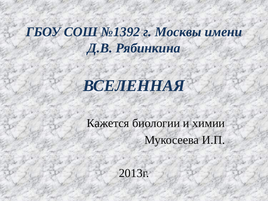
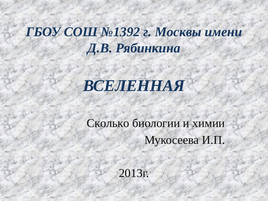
Кажется: Кажется -> Сколько (108, 123)
